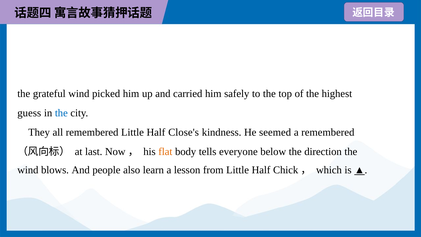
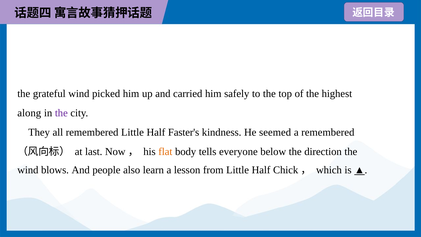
guess: guess -> along (29, 113)
the colour: blue -> purple (61, 113)
Close's: Close's -> Faster's (184, 132)
